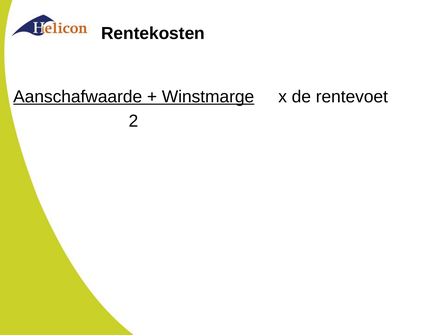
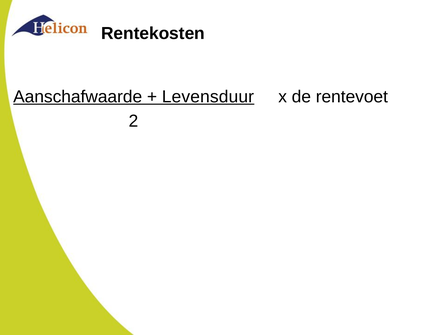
Winstmarge: Winstmarge -> Levensduur (208, 97)
